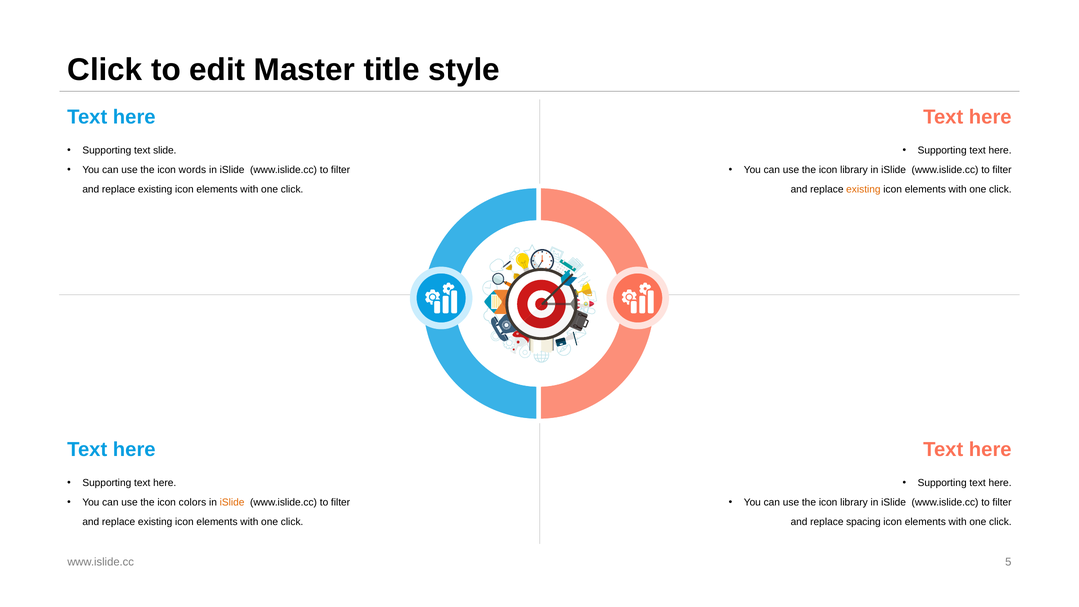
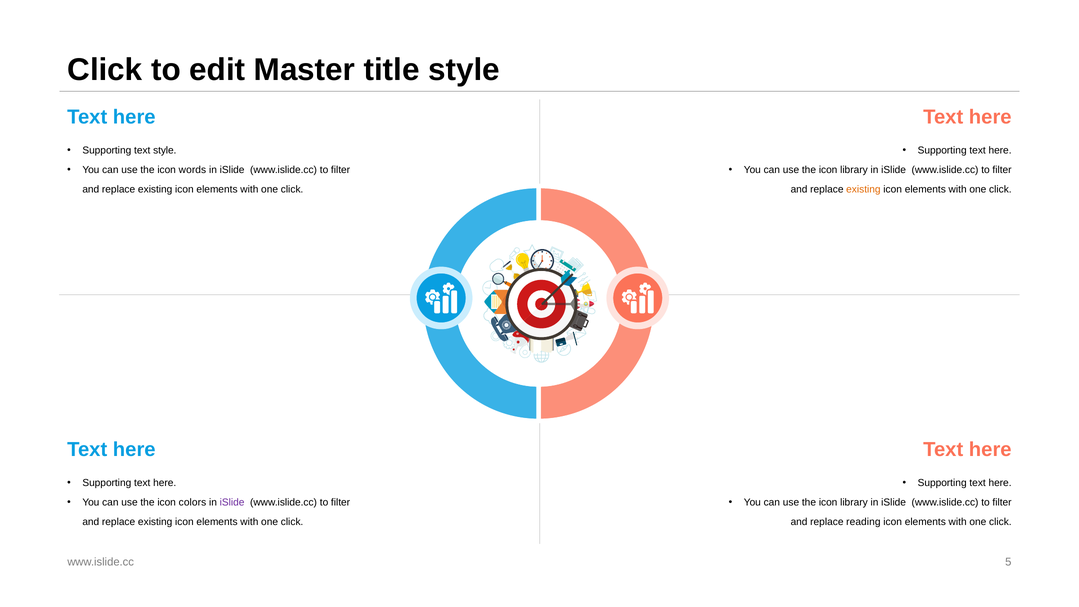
text slide: slide -> style (165, 150)
iSlide colour: orange -> purple (232, 502)
spacing: spacing -> reading (863, 522)
